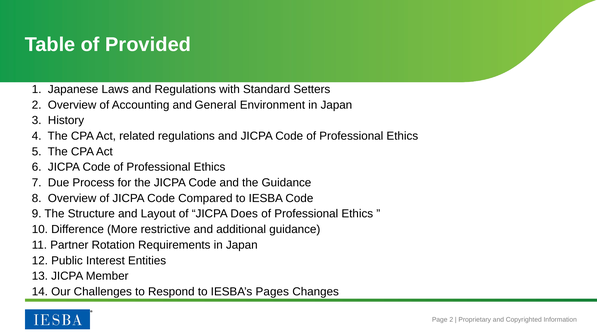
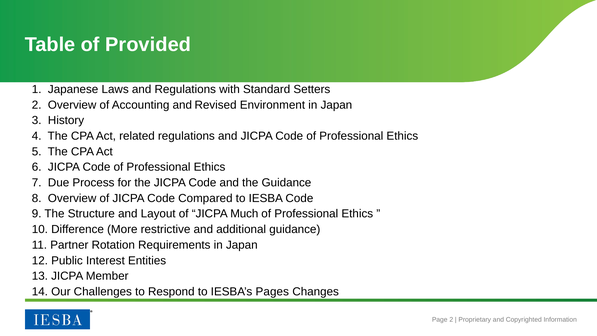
General: General -> Revised (216, 105)
Does: Does -> Much (244, 214)
